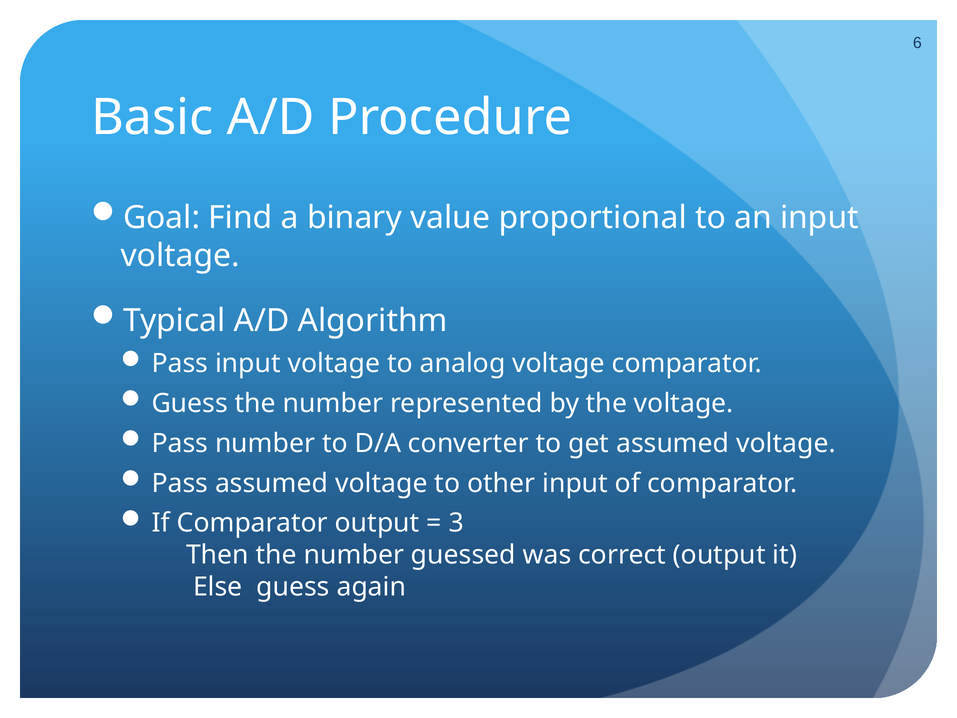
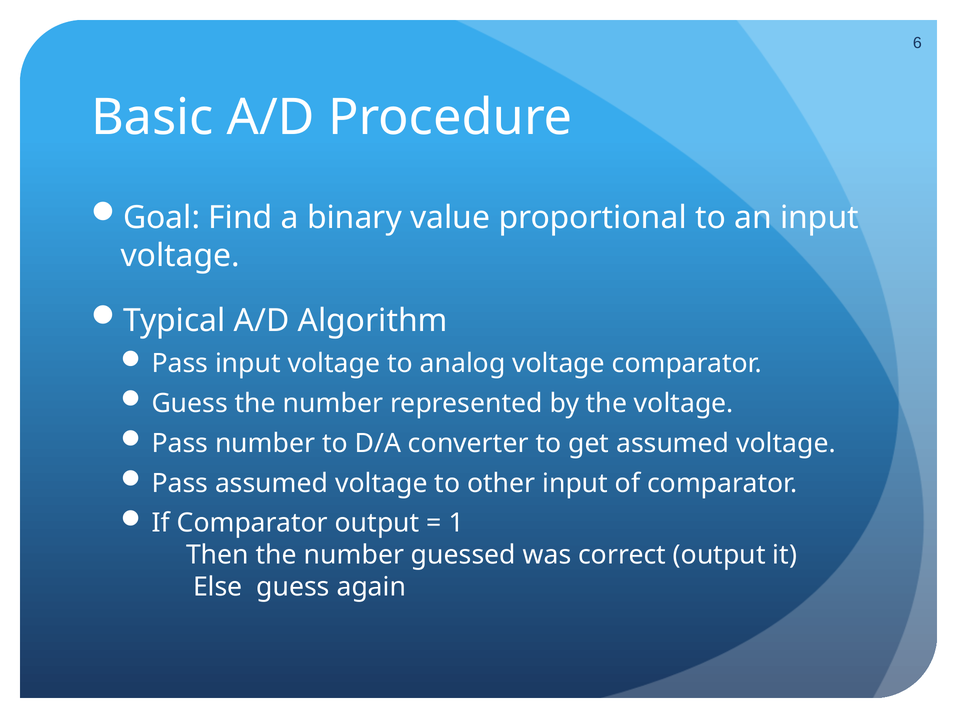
3: 3 -> 1 (456, 523)
